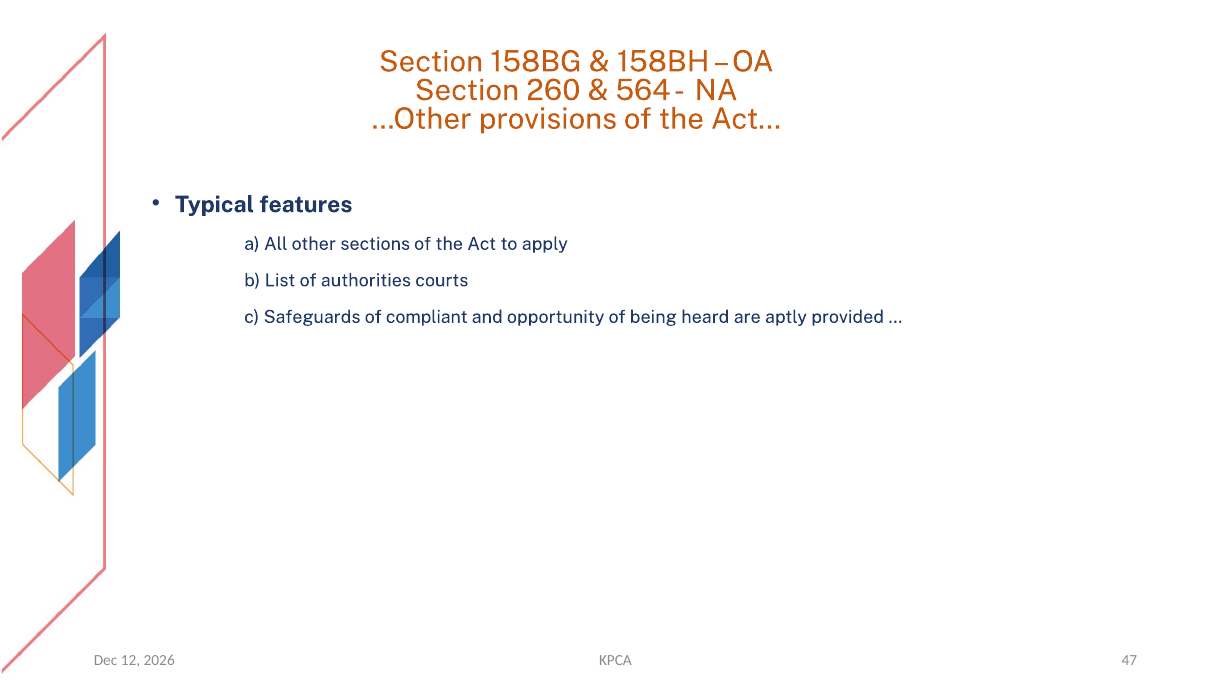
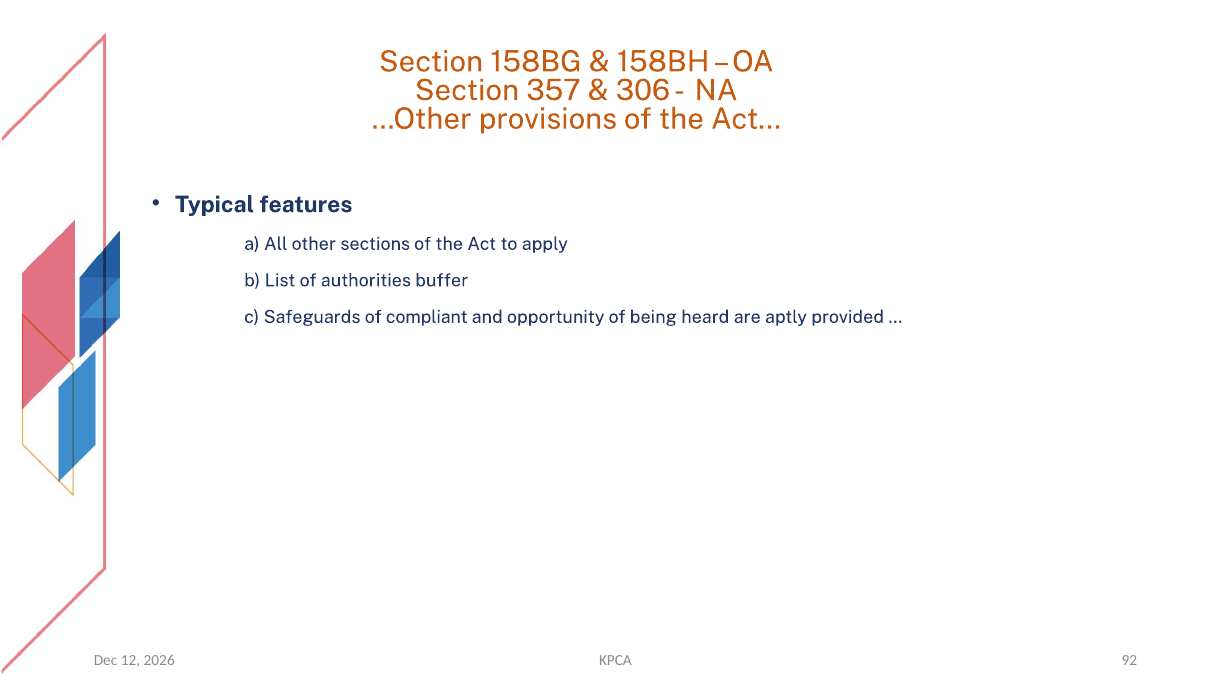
260: 260 -> 357 (553, 90)
564: 564 -> 306 (643, 90)
courts: courts -> buffer (442, 281)
47: 47 -> 92 (1129, 661)
